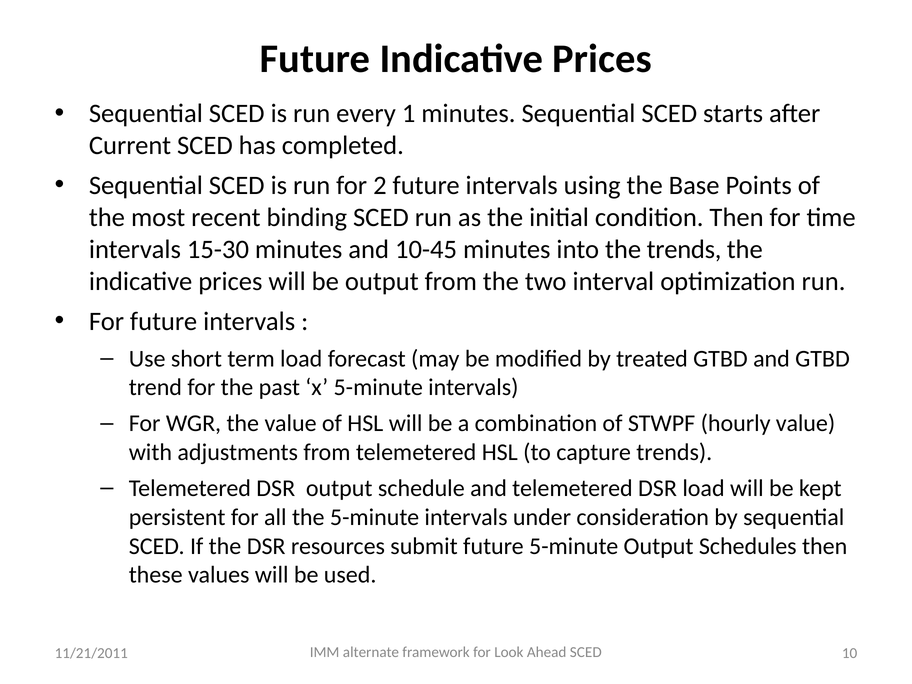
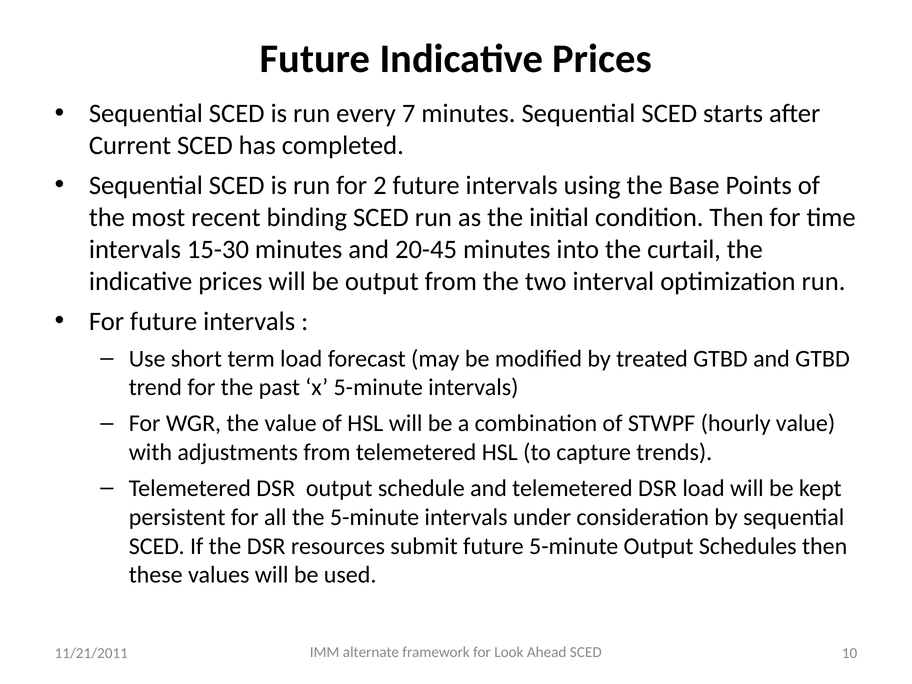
1: 1 -> 7 (409, 114)
10-45: 10-45 -> 20-45 (426, 249)
the trends: trends -> curtail (684, 249)
